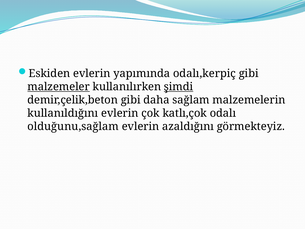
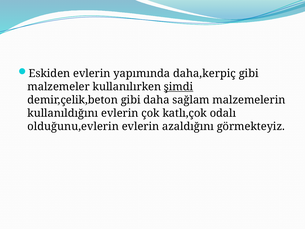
odalı,kerpiç: odalı,kerpiç -> daha,kerpiç (204, 73)
malzemeler underline: present -> none (59, 87)
olduğunu,sağlam: olduğunu,sağlam -> olduğunu,evlerin (73, 126)
